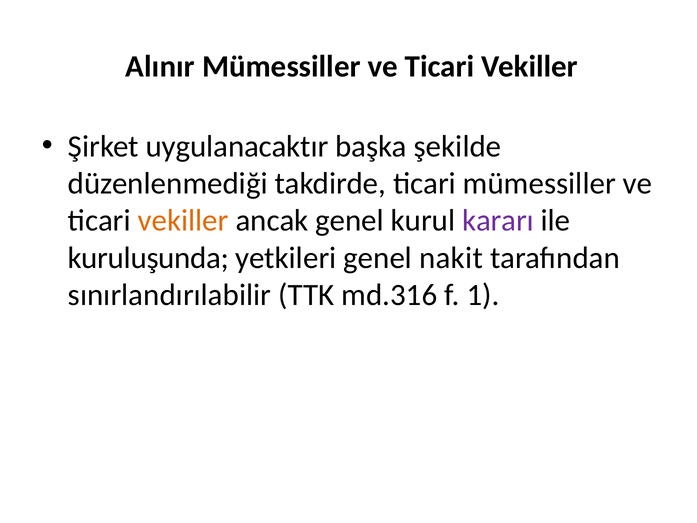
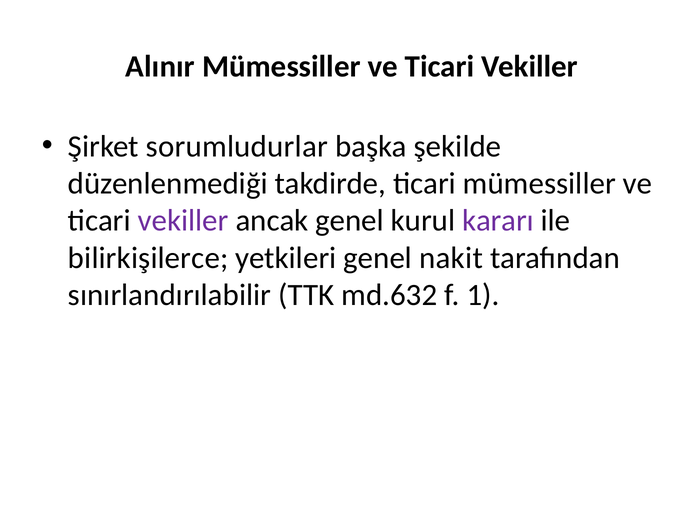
uygulanacaktır: uygulanacaktır -> sorumludurlar (237, 146)
vekiller colour: orange -> purple (183, 221)
kuruluşunda: kuruluşunda -> bilirkişilerce (148, 258)
md.316: md.316 -> md.632 (389, 295)
